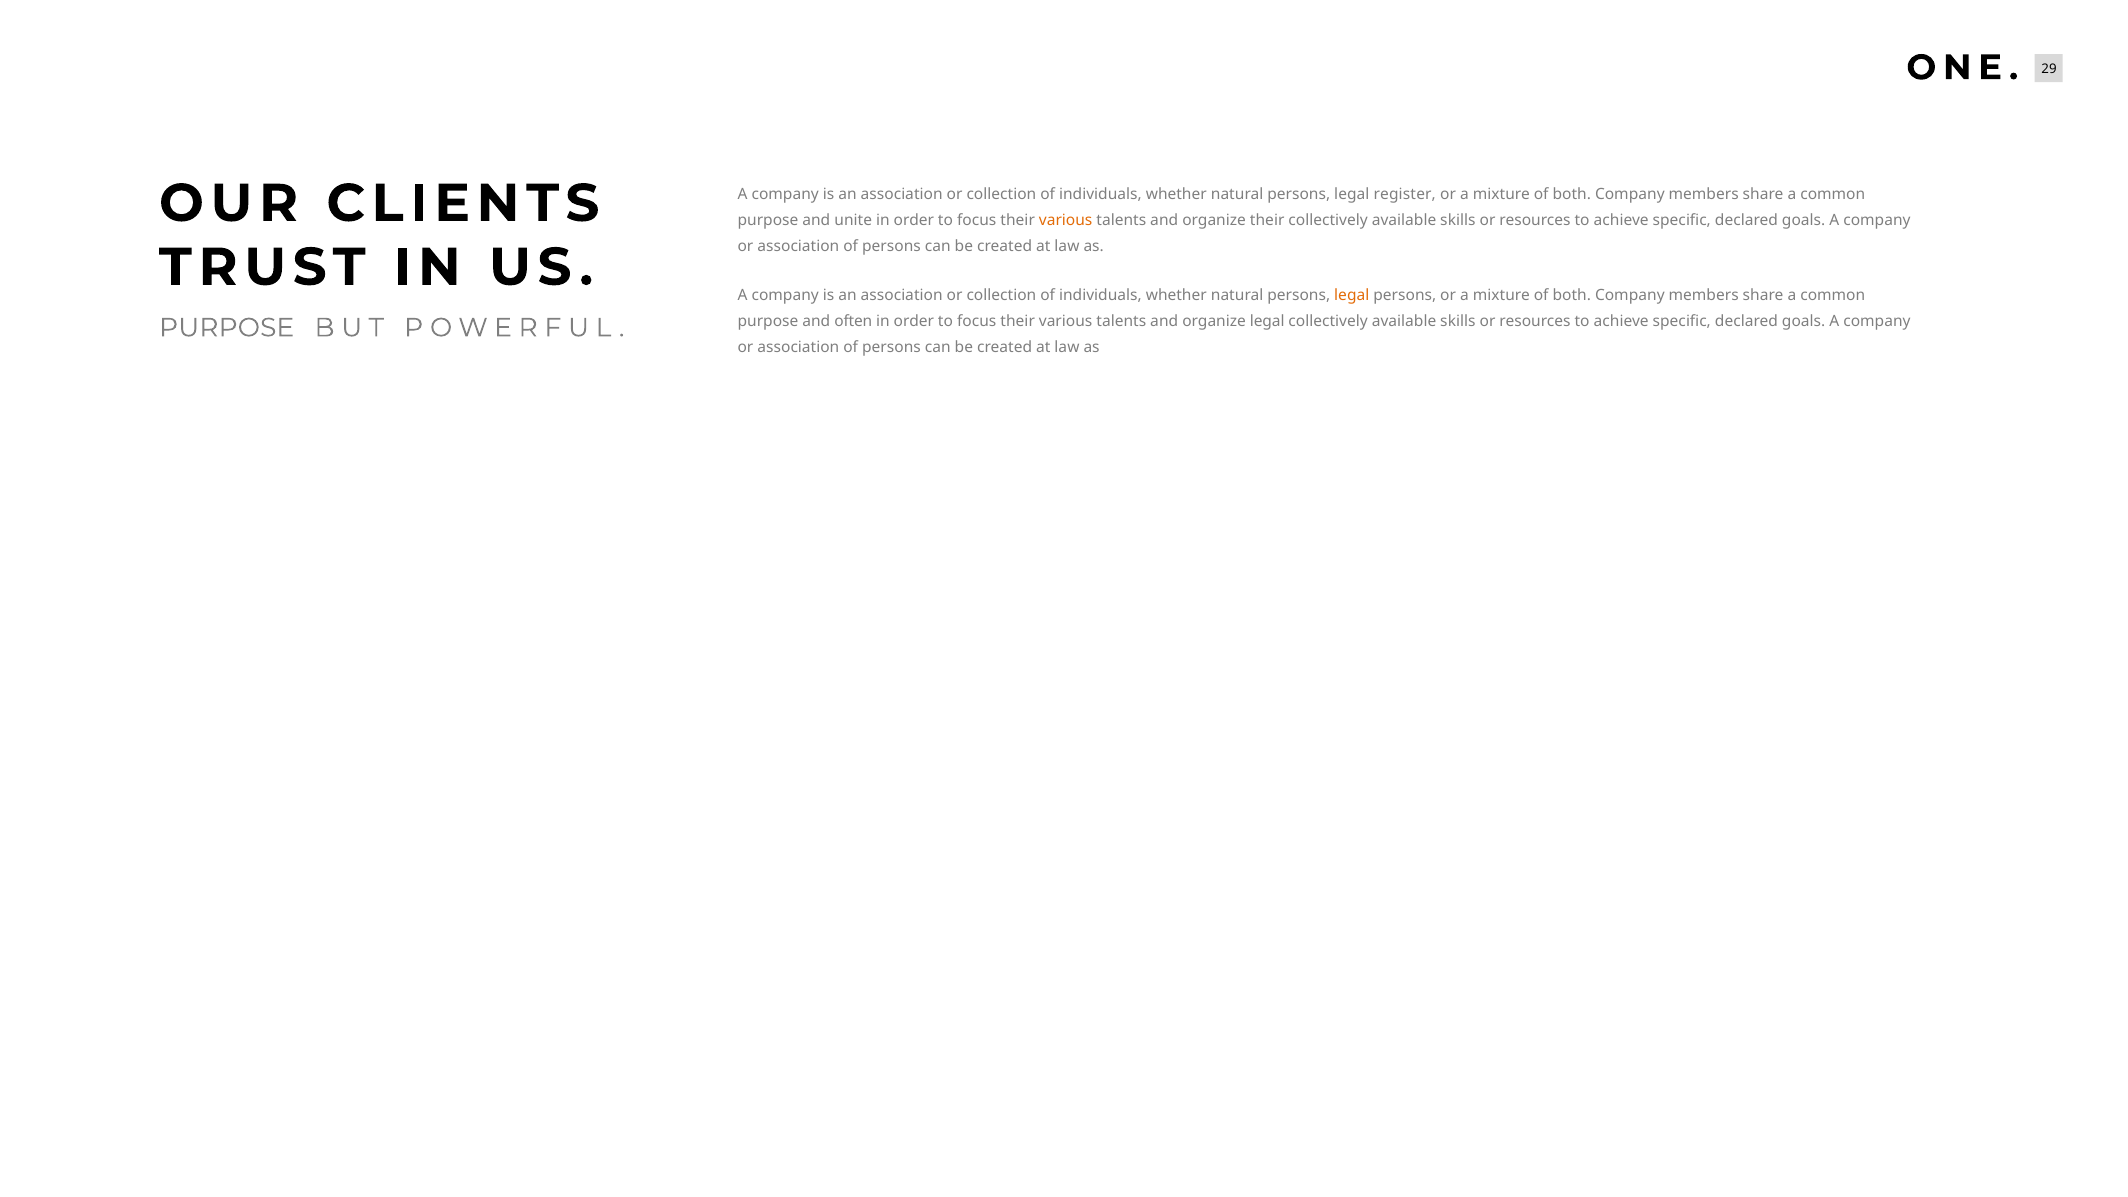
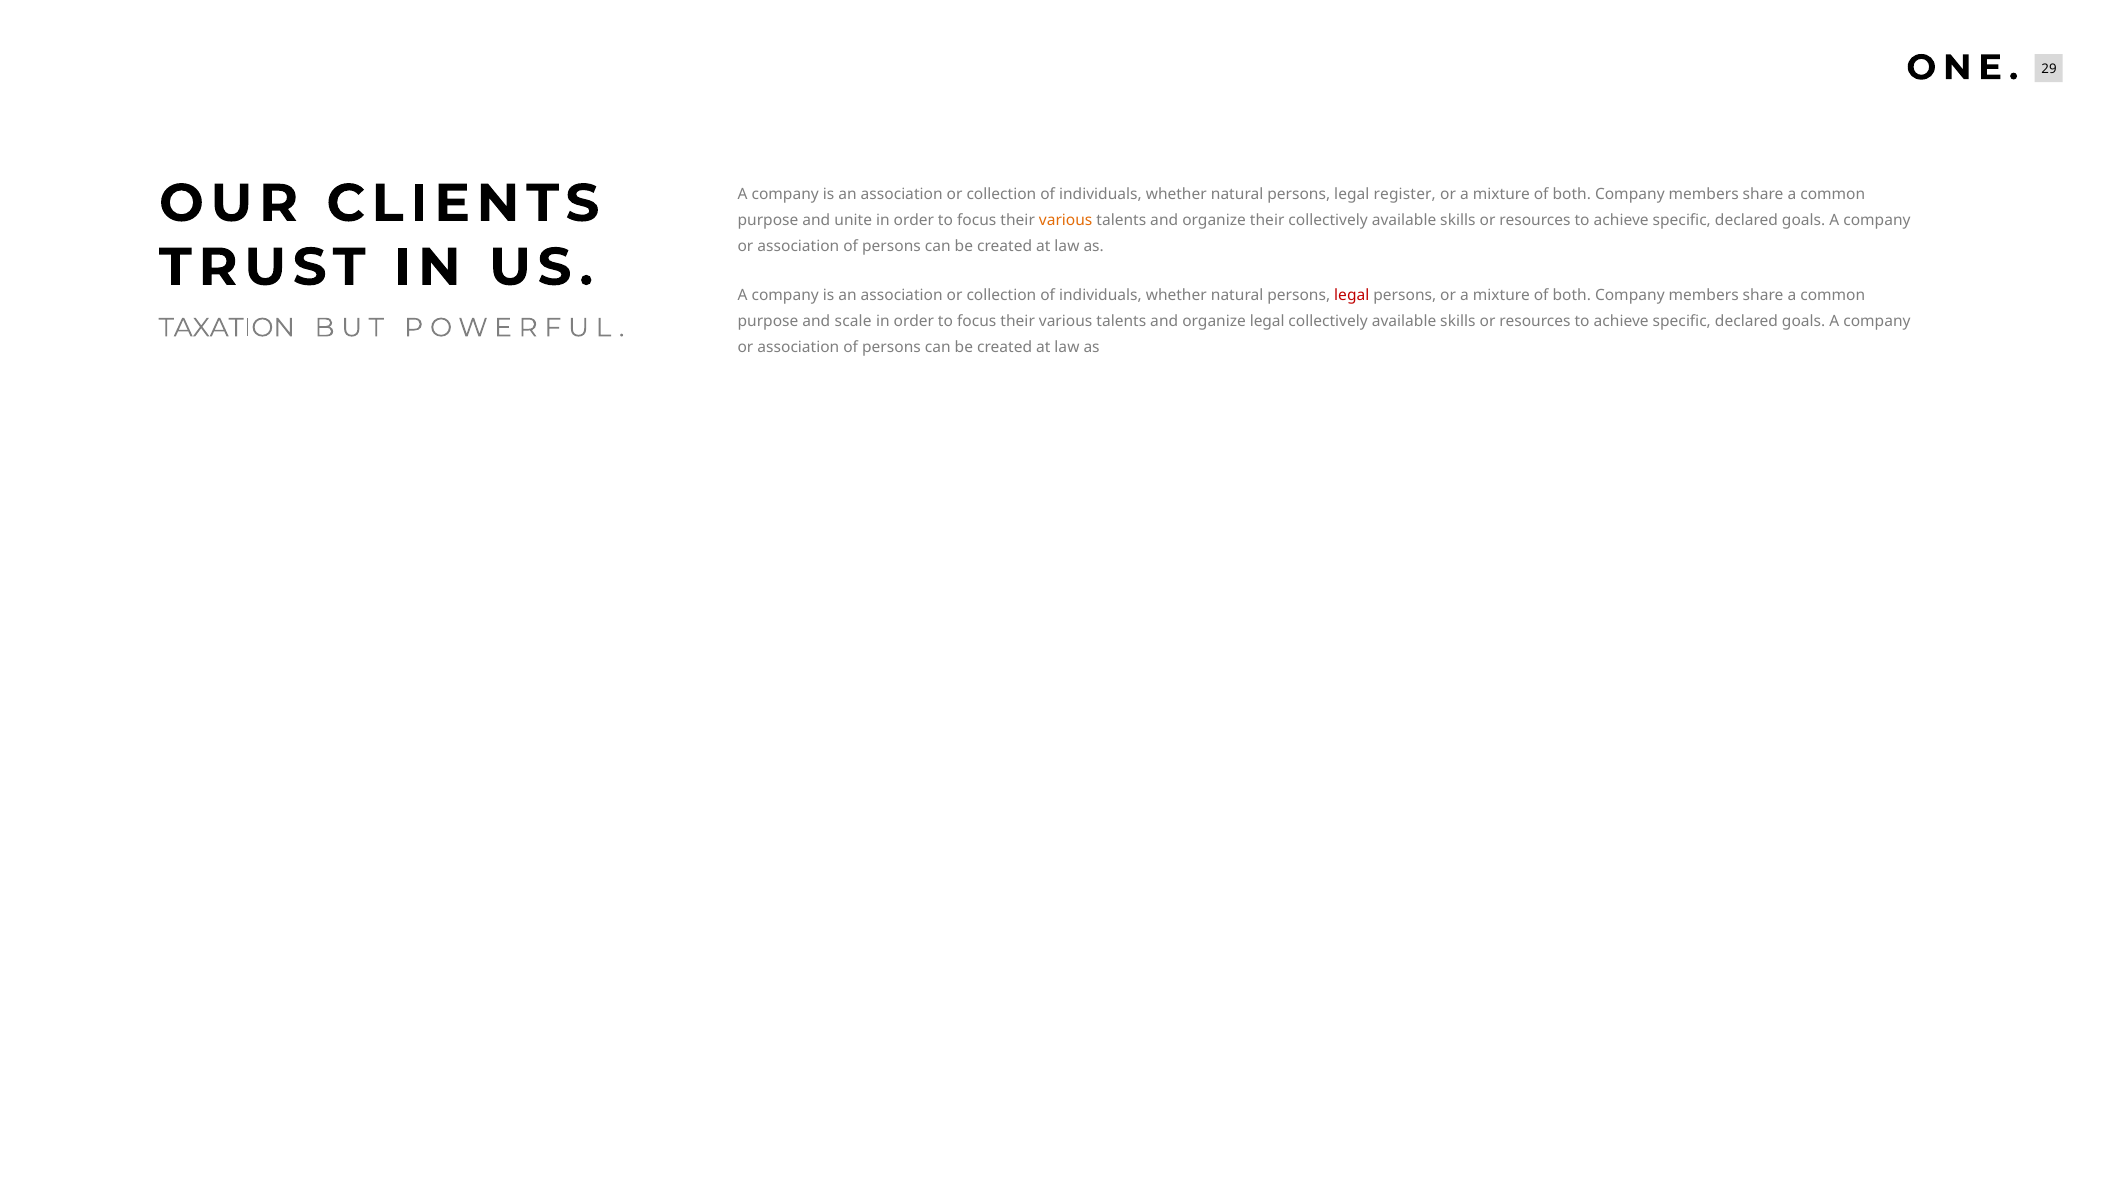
legal colour: orange -> red (1352, 295)
often: often -> scale (853, 321)
PURPOSE: PURPOSE -> TAXATION (227, 328)
